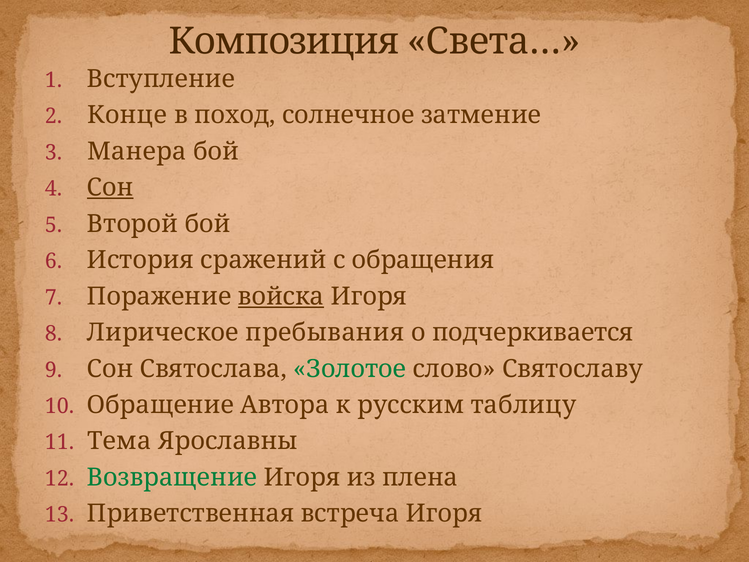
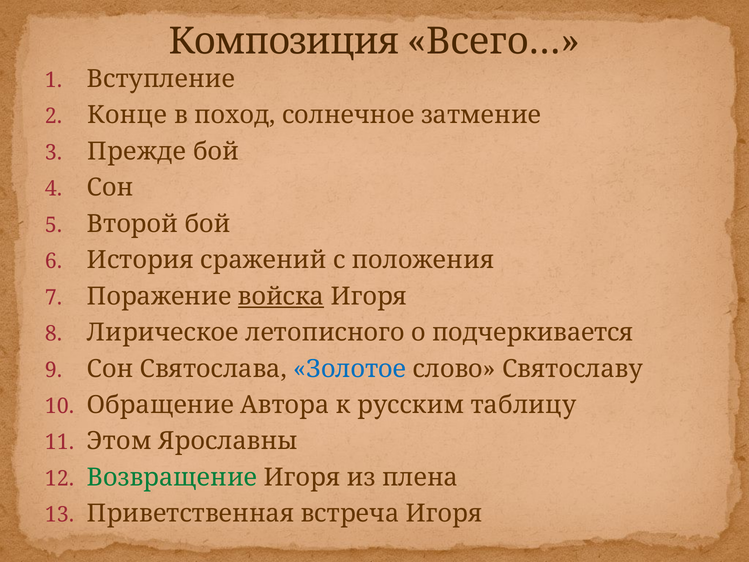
Света…: Света… -> Всего… (494, 41)
Манера: Манера -> Прежде (137, 151)
Сон underline: present -> none (110, 188)
обращения: обращения -> положения (423, 260)
пребывания: пребывания -> летописного (325, 332)
Золотое colour: green -> blue (350, 369)
Тема: Тема -> Этом (119, 441)
